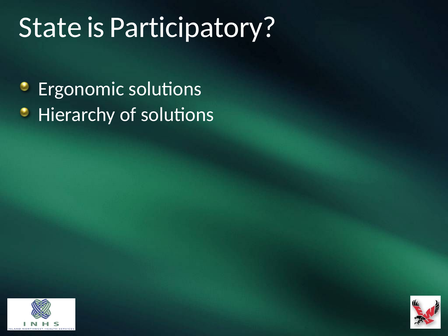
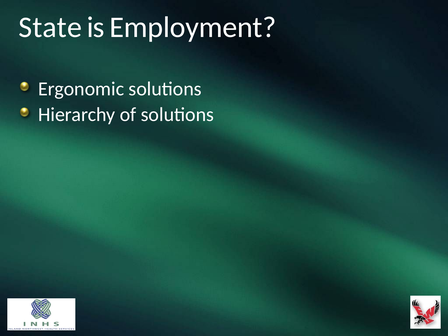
Participatory: Participatory -> Employment (193, 27)
